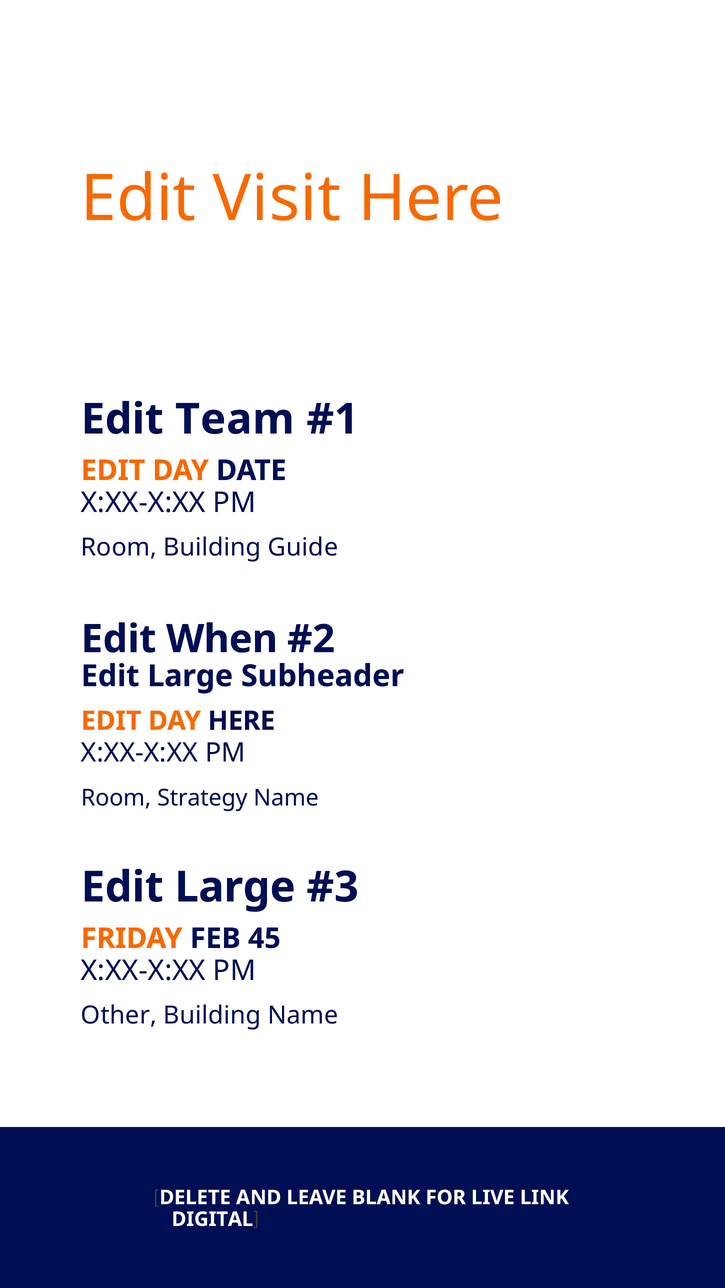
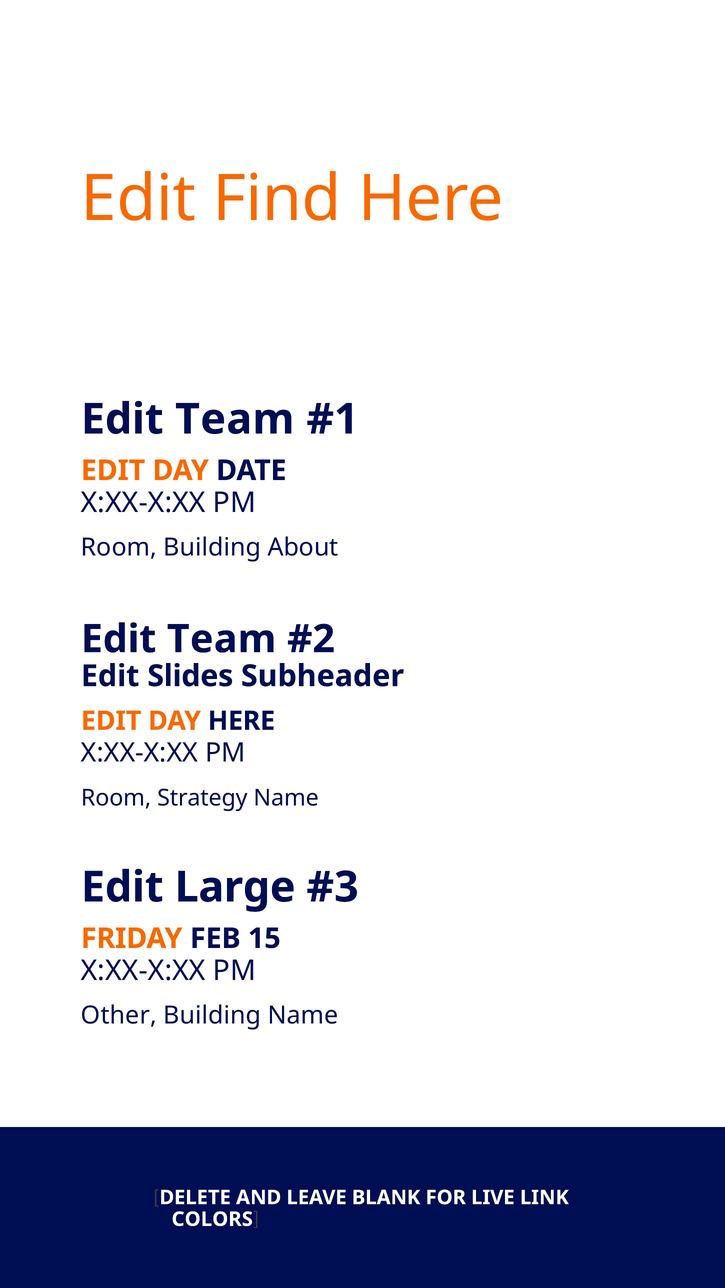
Visit: Visit -> Find (277, 199)
Guide: Guide -> About (303, 547)
When: When -> Team (222, 639)
Large: Large -> Slides (190, 676)
45: 45 -> 15 (264, 938)
DIGITAL: DIGITAL -> COLORS (212, 1219)
